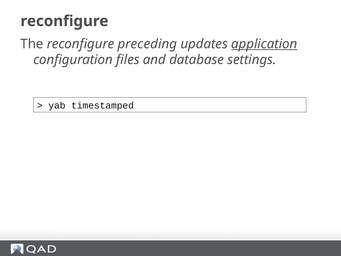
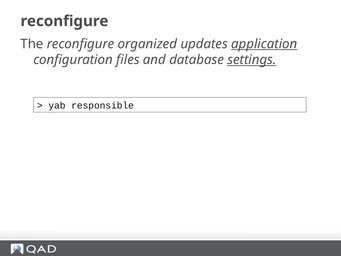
preceding: preceding -> organized (147, 44)
settings underline: none -> present (252, 60)
timestamped: timestamped -> responsible (103, 105)
